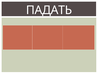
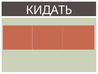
ПАДАТЬ: ПАДАТЬ -> КИДАТЬ (49, 10)
